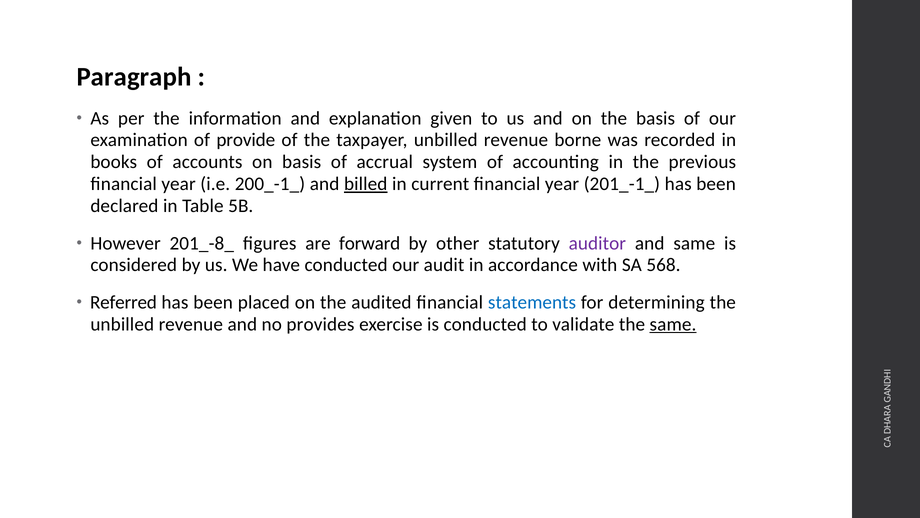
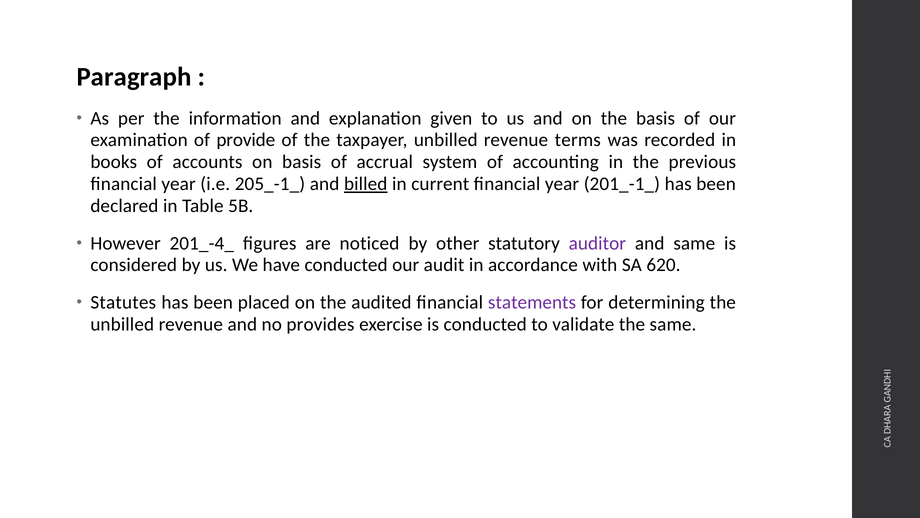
borne: borne -> terms (578, 140)
200_-1_: 200_-1_ -> 205_-1_ (270, 184)
201_-8_: 201_-8_ -> 201_-4_ (202, 243)
forward: forward -> noticed (369, 243)
568: 568 -> 620 (663, 265)
Referred: Referred -> Statutes (123, 302)
statements colour: blue -> purple (532, 302)
same underline: present -> none (673, 324)
